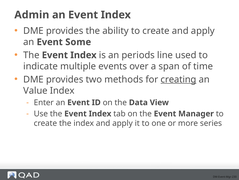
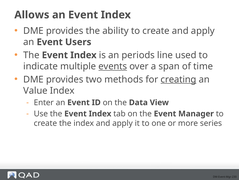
Admin: Admin -> Allows (32, 15)
Some: Some -> Users (78, 42)
events underline: none -> present (113, 66)
